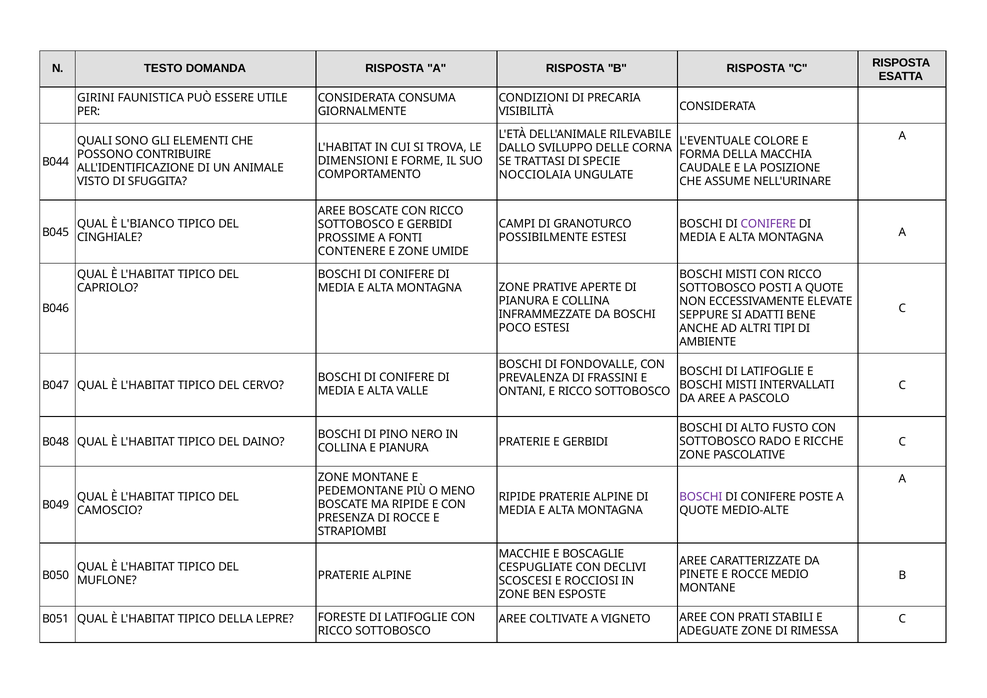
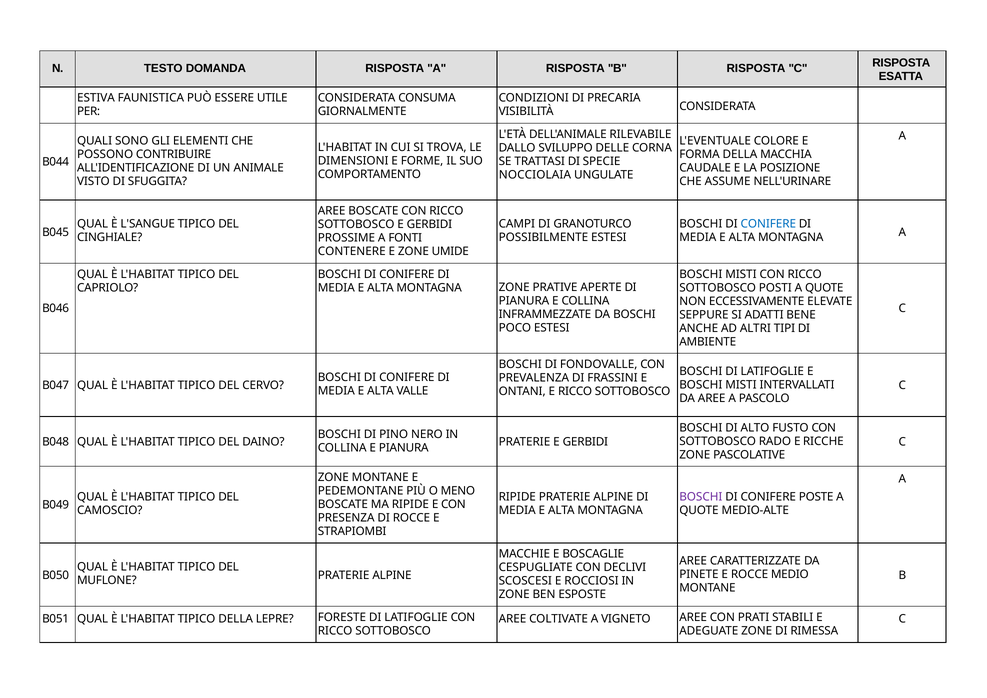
GIRINI: GIRINI -> ESTIVA (96, 98)
L'BIANCO: L'BIANCO -> L'SANGUE (148, 224)
CONIFERE colour: purple -> blue (768, 224)
